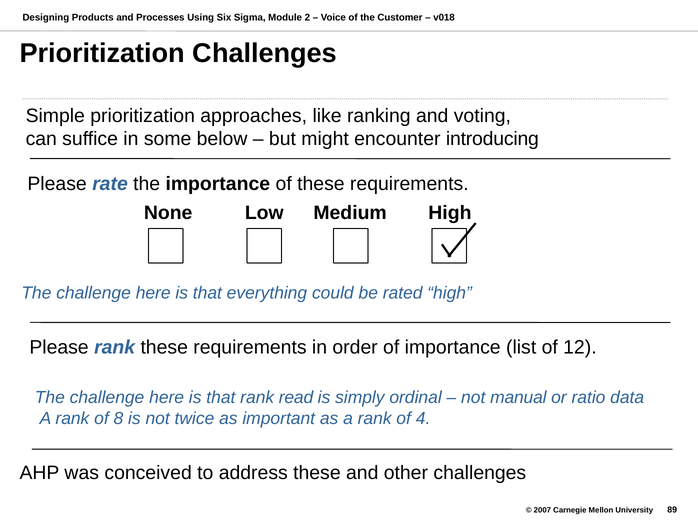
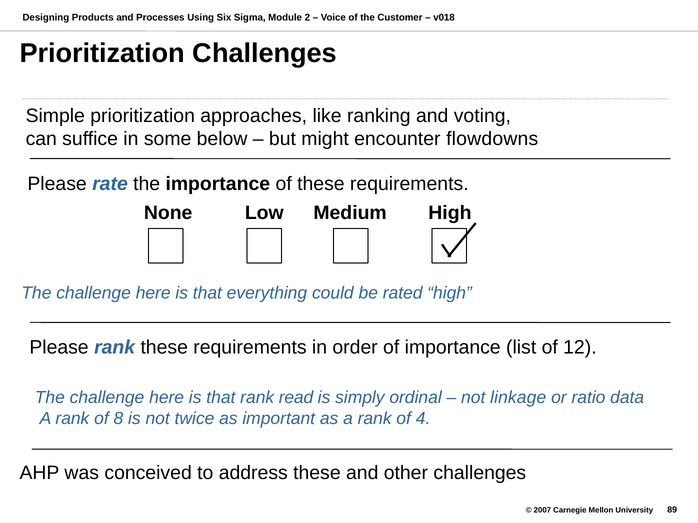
introducing: introducing -> flowdowns (492, 139)
manual: manual -> linkage (518, 398)
